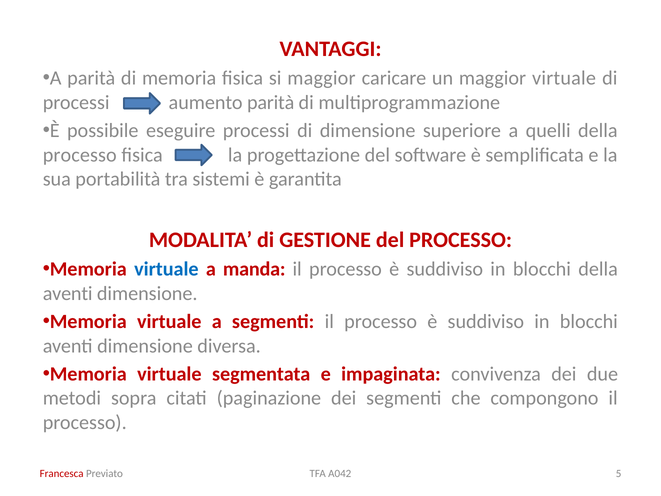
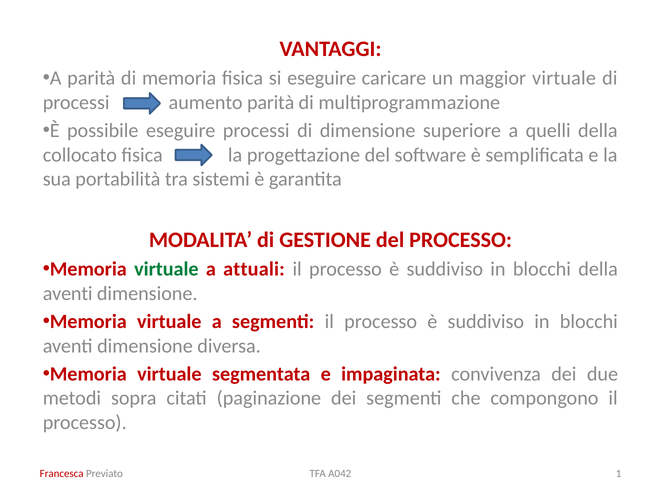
si maggior: maggior -> eseguire (322, 78)
processo: processo -> collocato (80, 155)
virtuale colour: blue -> green (166, 269)
manda: manda -> attuali (254, 269)
5: 5 -> 1 (619, 473)
